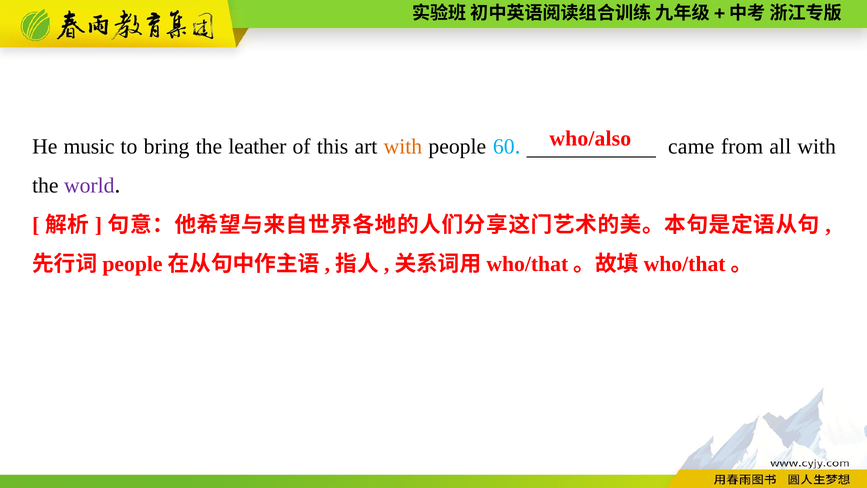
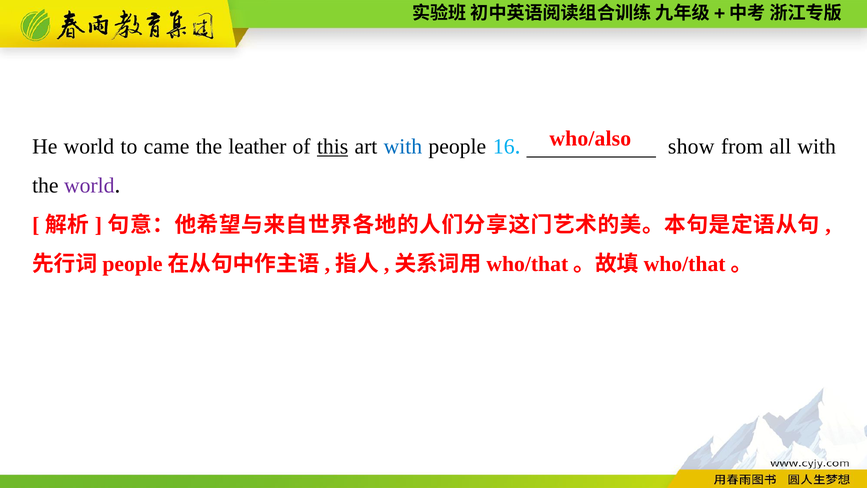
He music: music -> world (89, 147)
bring: bring -> came (167, 147)
this underline: none -> present (333, 147)
with colour: orange -> blue (403, 147)
60: 60 -> 16 (504, 147)
came: came -> show (691, 147)
